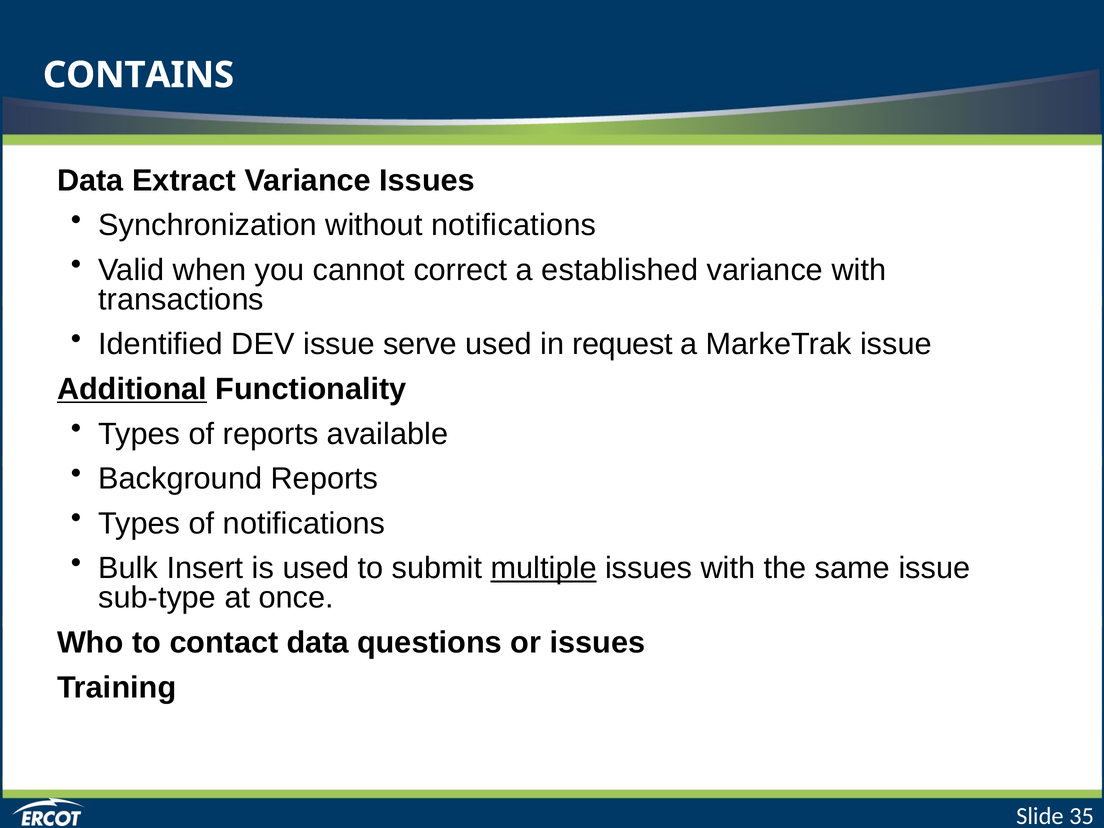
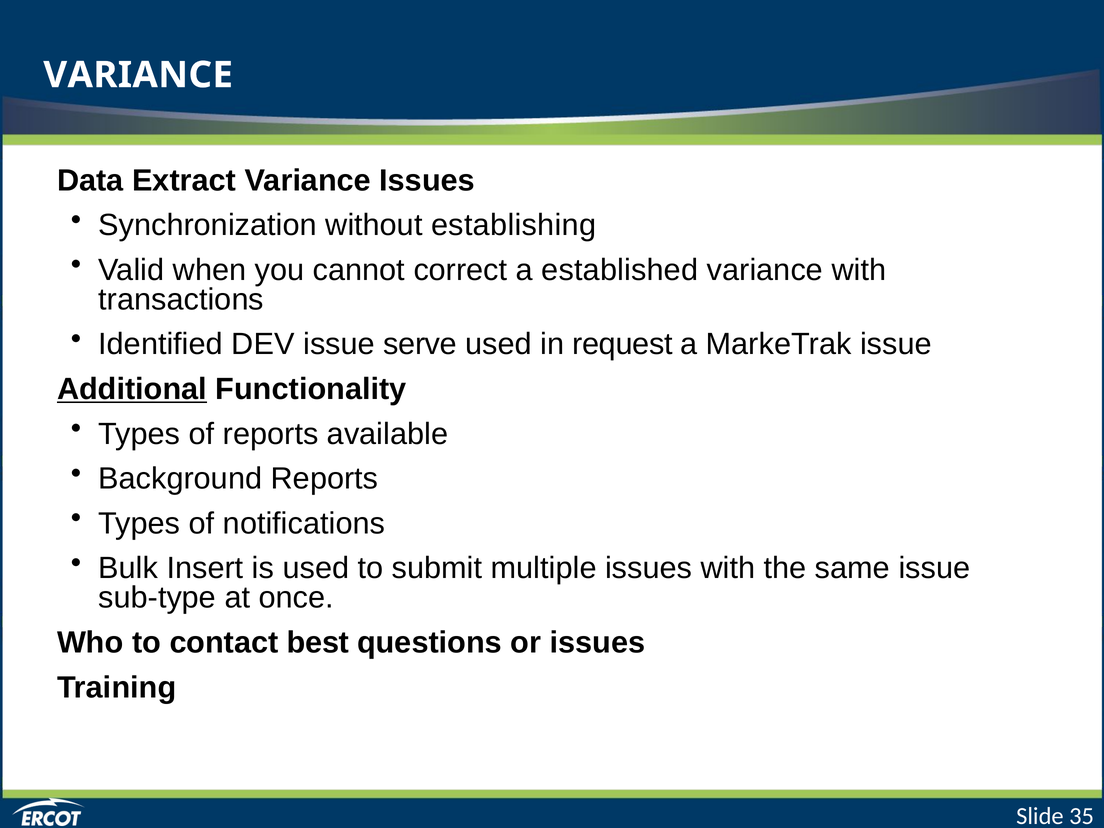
CONTAINS: CONTAINS -> VARIANCE (138, 75)
without notifications: notifications -> establishing (514, 225)
multiple underline: present -> none (544, 568)
contact data: data -> best (318, 643)
